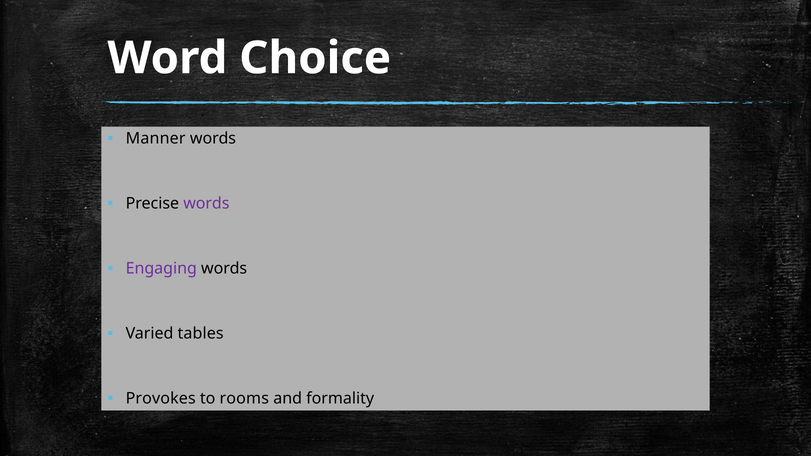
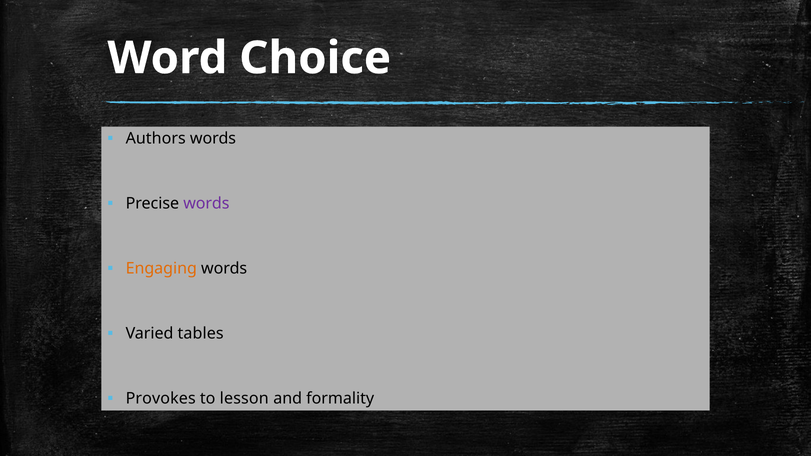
Manner: Manner -> Authors (156, 138)
Engaging colour: purple -> orange (161, 269)
rooms: rooms -> lesson (244, 399)
